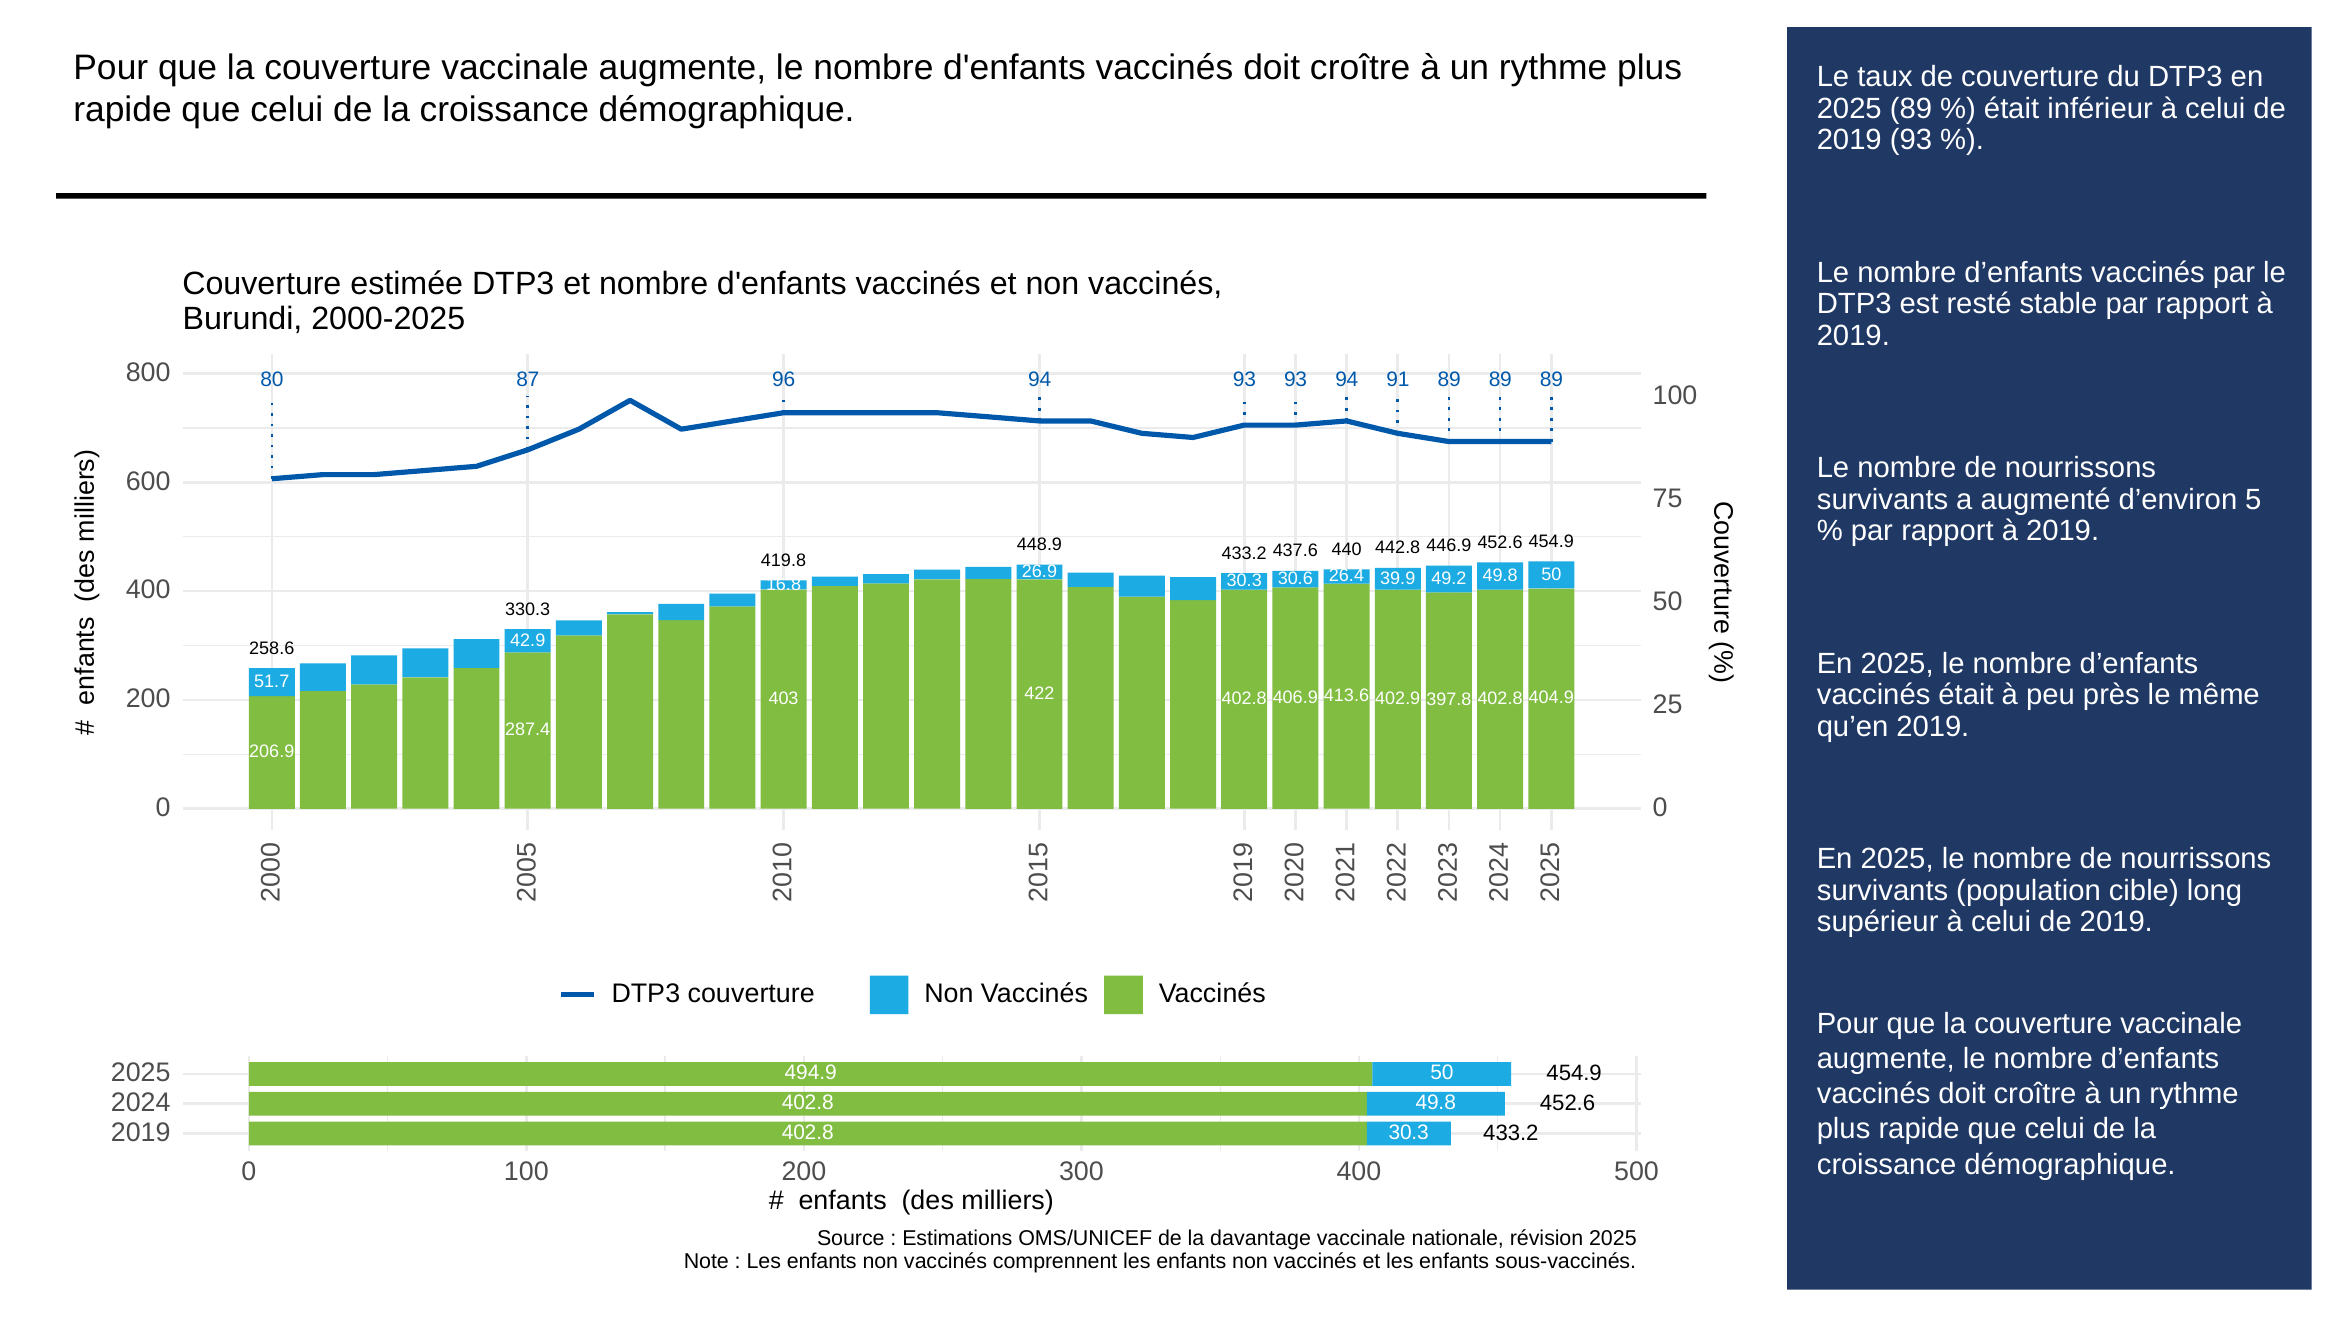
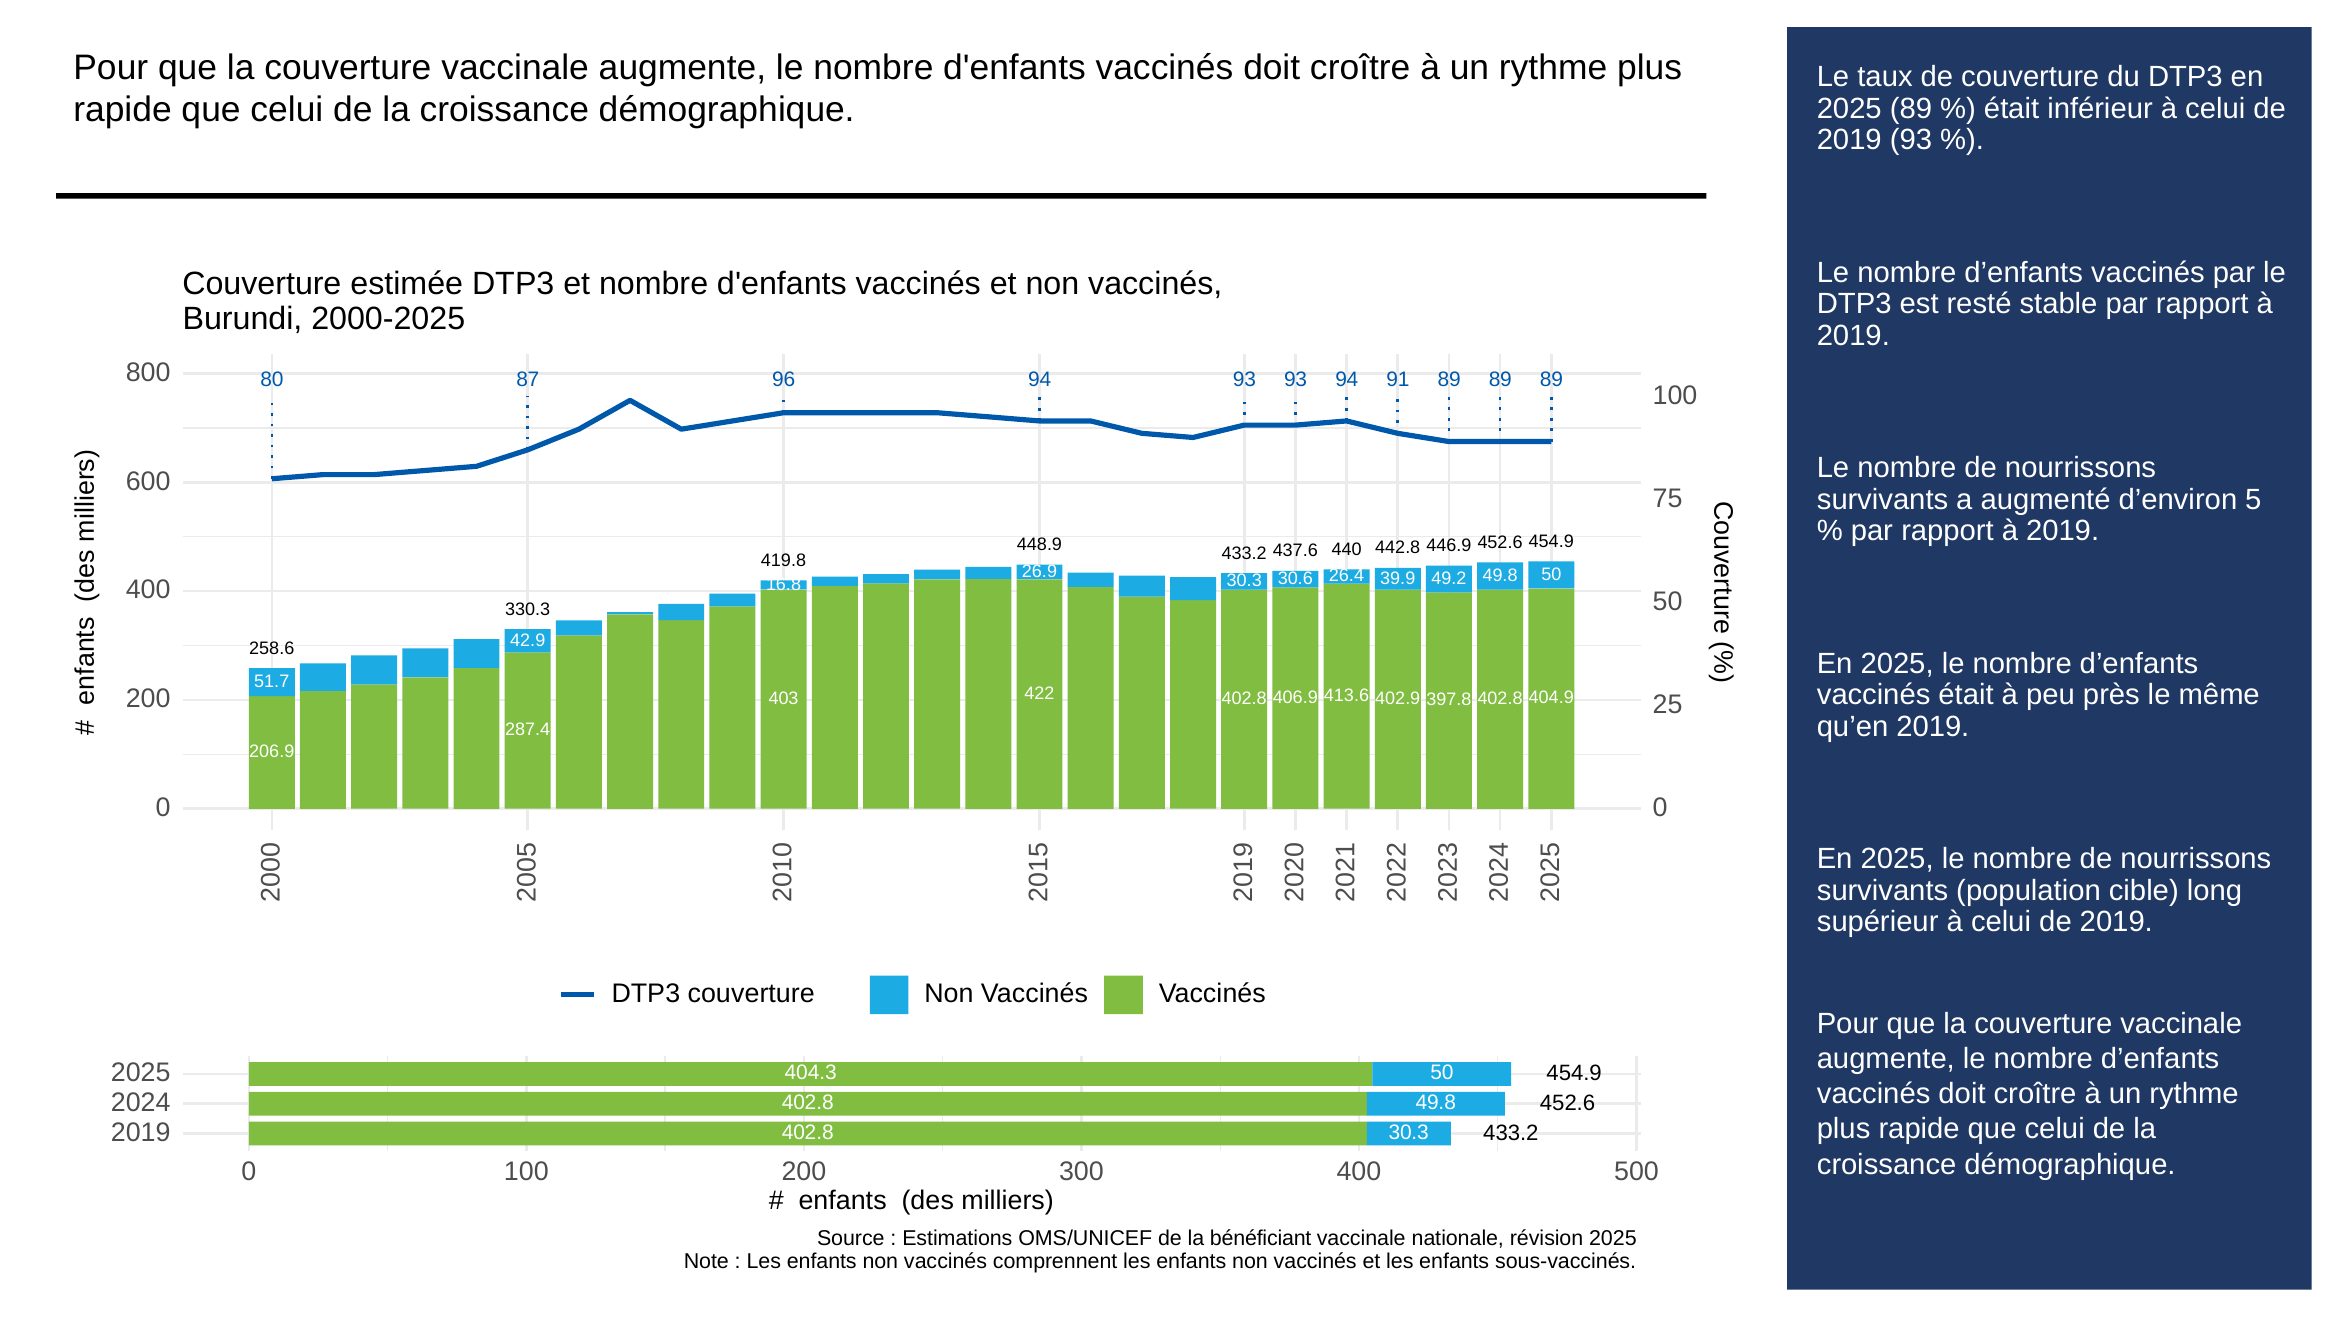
494.9: 494.9 -> 404.3 (811, 1073)
davantage: davantage -> bénéficiant (1261, 1238)
